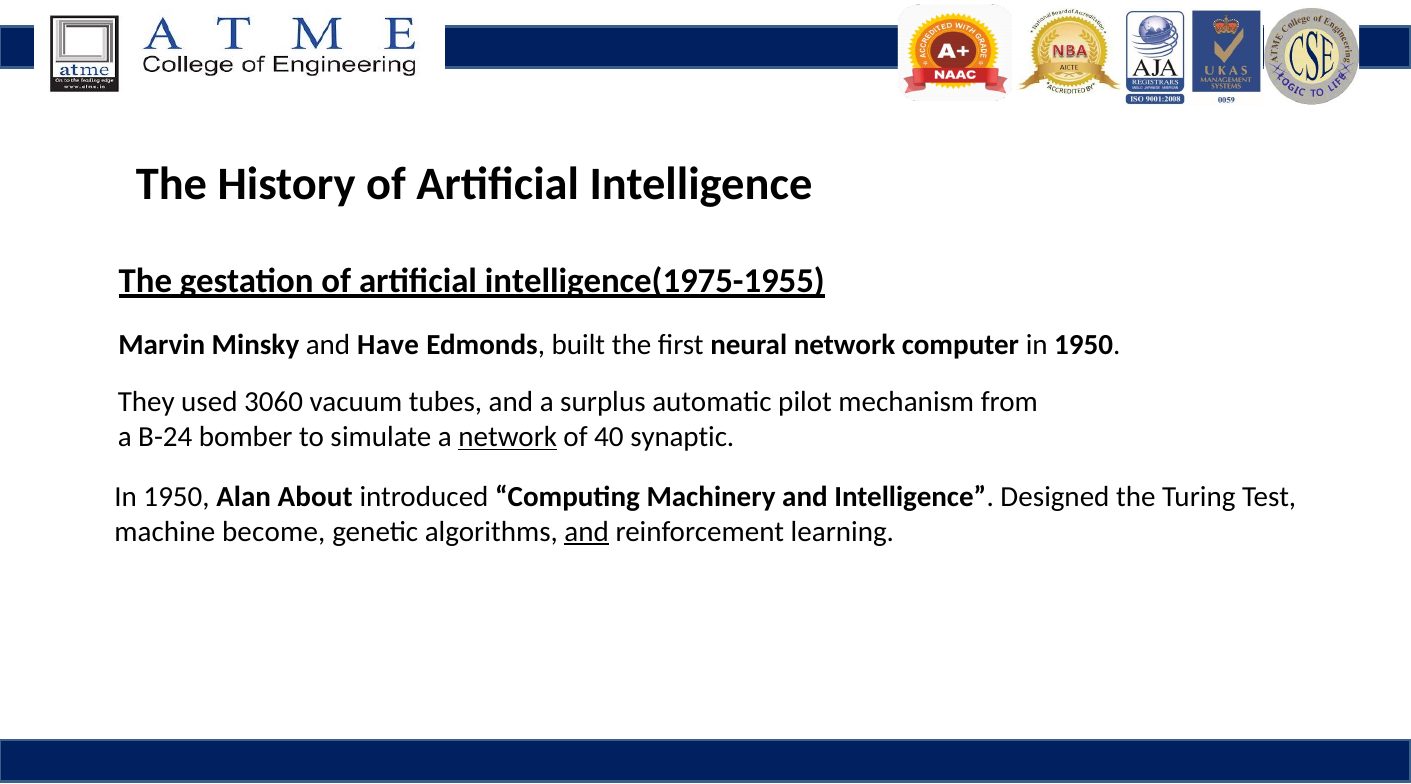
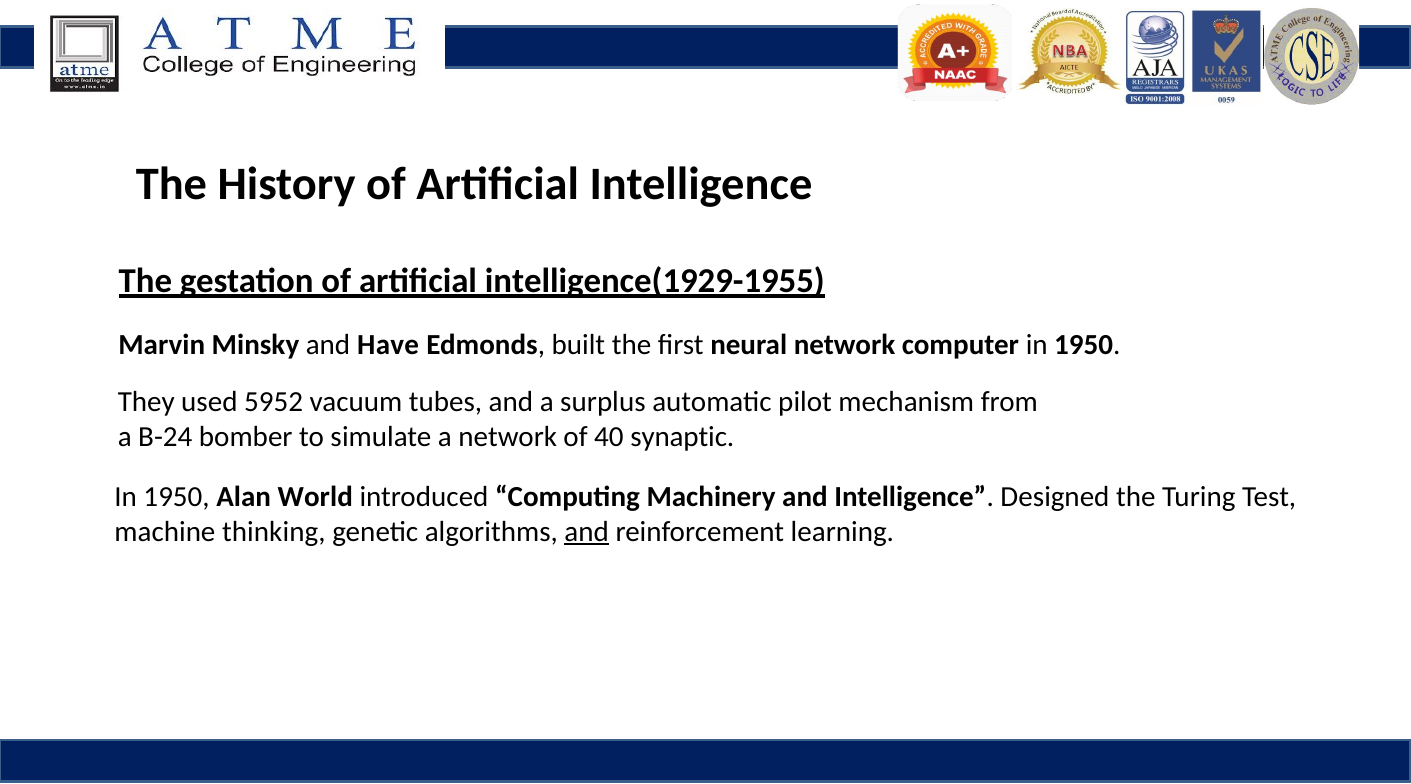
intelligence(1975-1955: intelligence(1975-1955 -> intelligence(1929-1955 (655, 281)
3060: 3060 -> 5952 (274, 402)
network underline: present -> none (508, 437)
About: About -> World (315, 497)
become: become -> thinking (274, 532)
